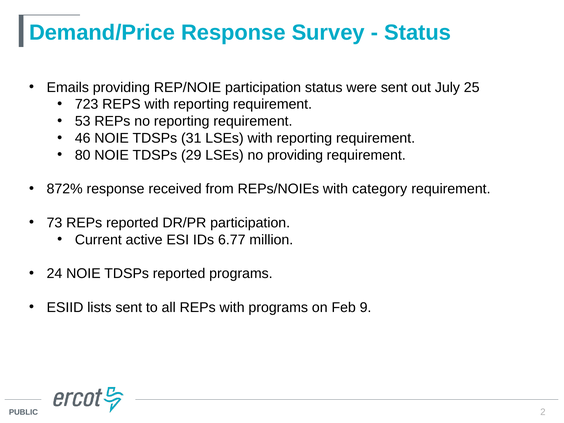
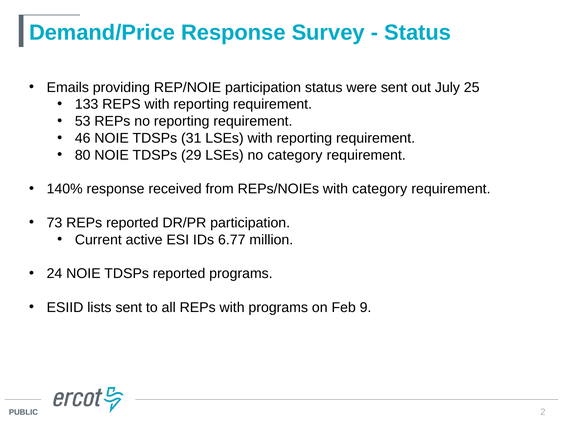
723: 723 -> 133 (87, 104)
no providing: providing -> category (295, 155)
872%: 872% -> 140% (65, 189)
